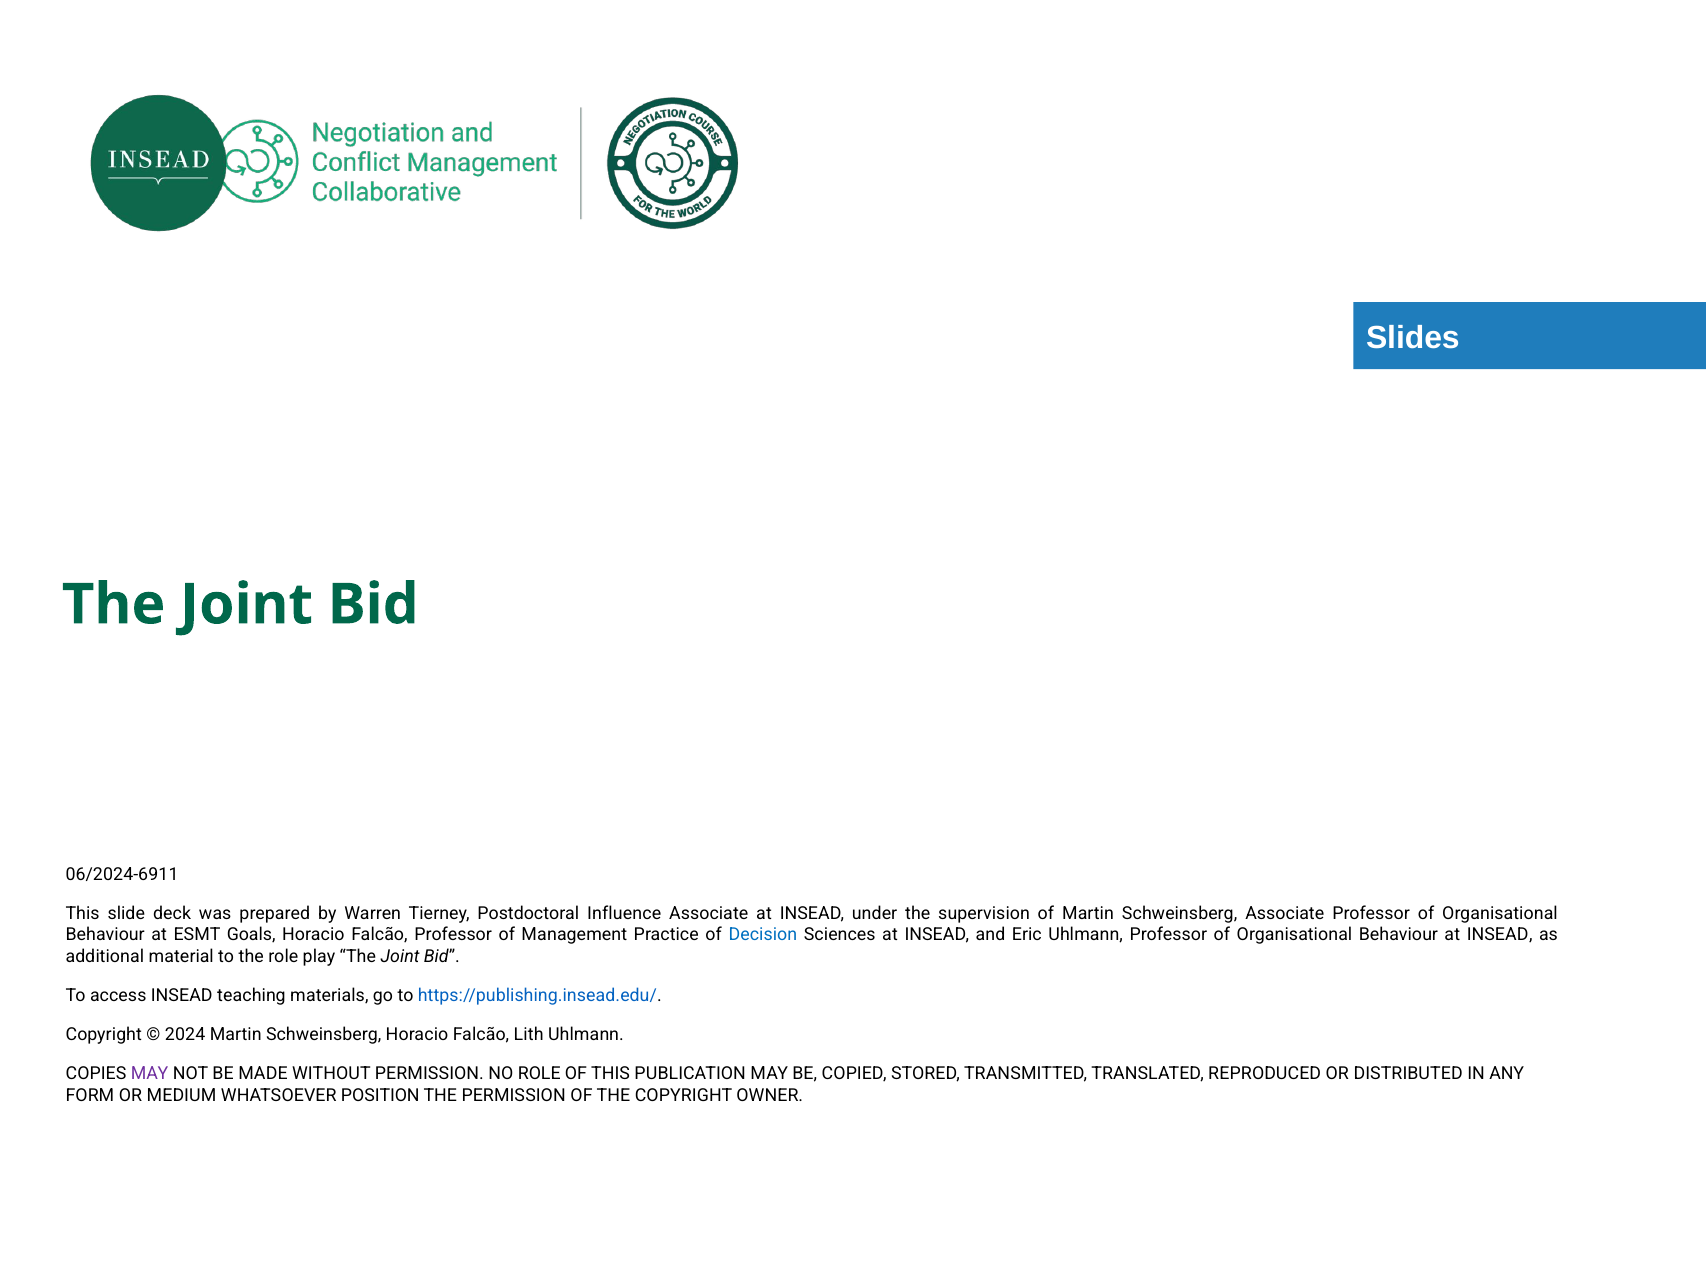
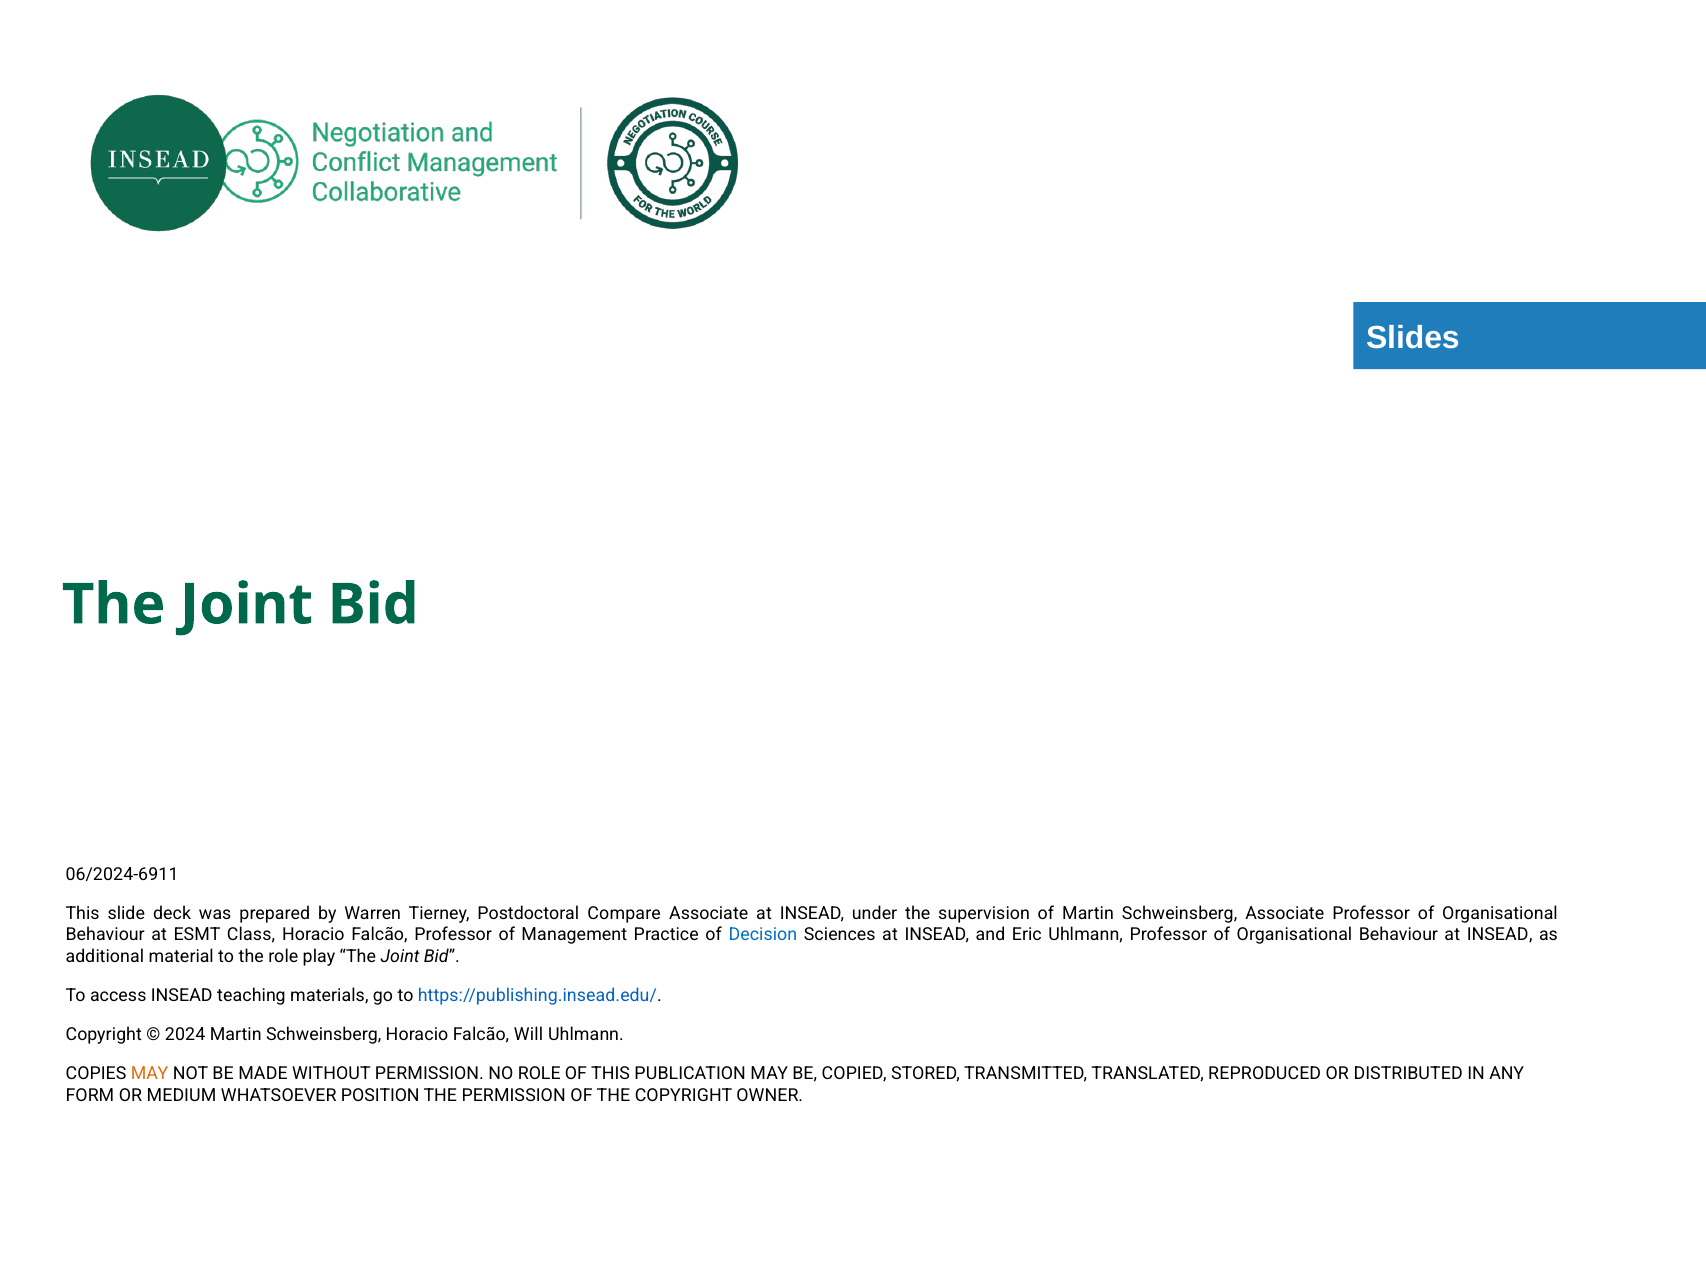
Influence: Influence -> Compare (624, 913)
Goals: Goals -> Class (251, 935)
Lith: Lith -> Will (529, 1034)
MAY colour: purple -> orange (150, 1073)
